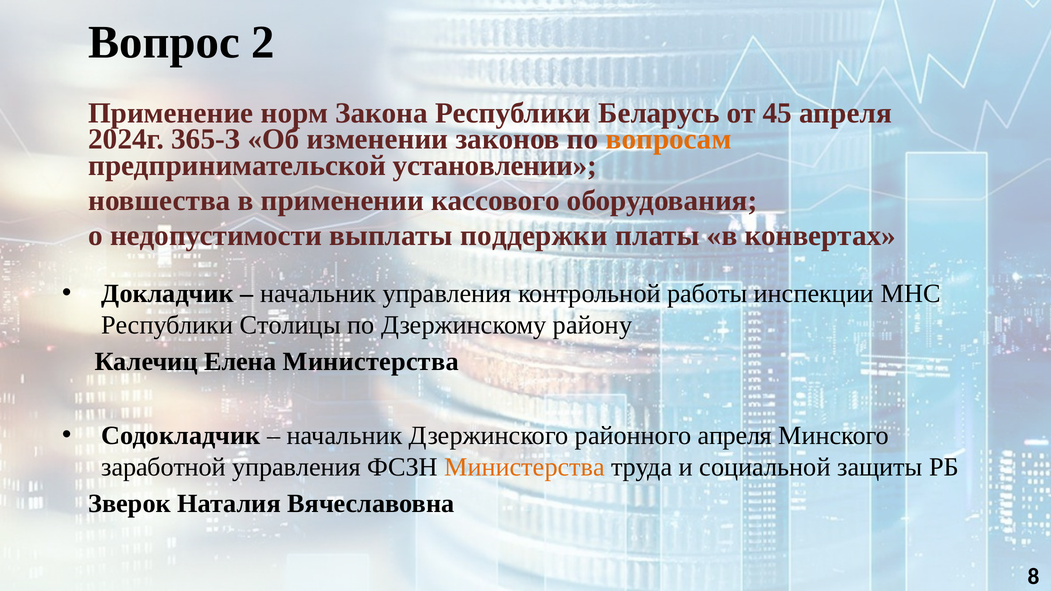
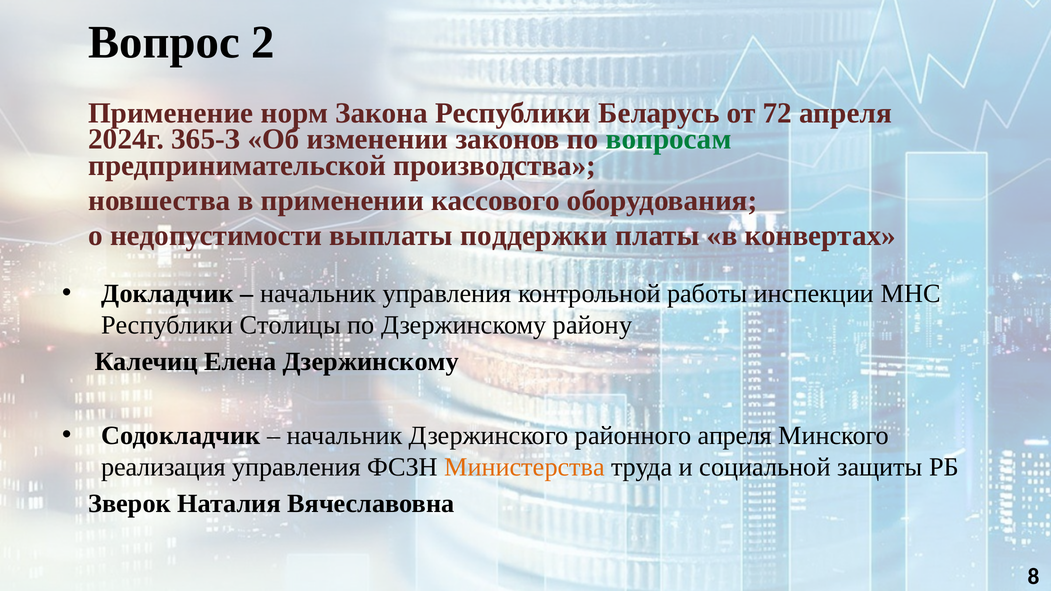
45: 45 -> 72 (777, 113)
вопросам colour: orange -> green (669, 139)
установлении: установлении -> производства (495, 166)
Елена Министерства: Министерства -> Дзержинскому (371, 362)
заработной: заработной -> реализация (164, 467)
